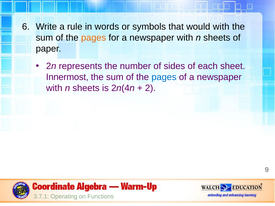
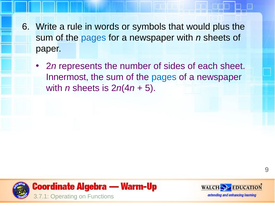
would with: with -> plus (221, 27)
pages colour: orange -> blue (94, 38)
2: 2 -> 5 (150, 88)
